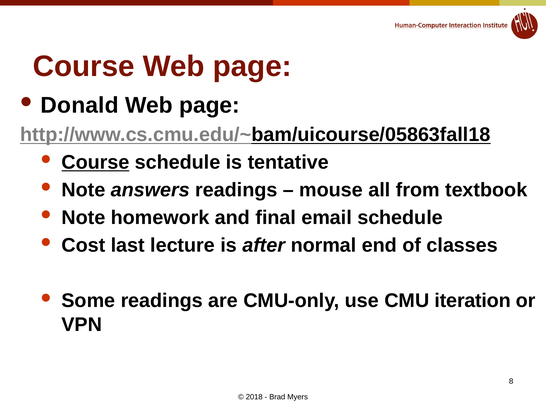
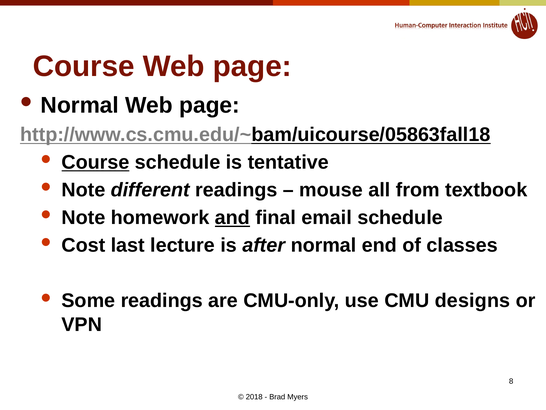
Donald: Donald -> Normal (80, 105)
answers: answers -> different (150, 190)
and underline: none -> present (232, 218)
iteration: iteration -> designs (472, 300)
